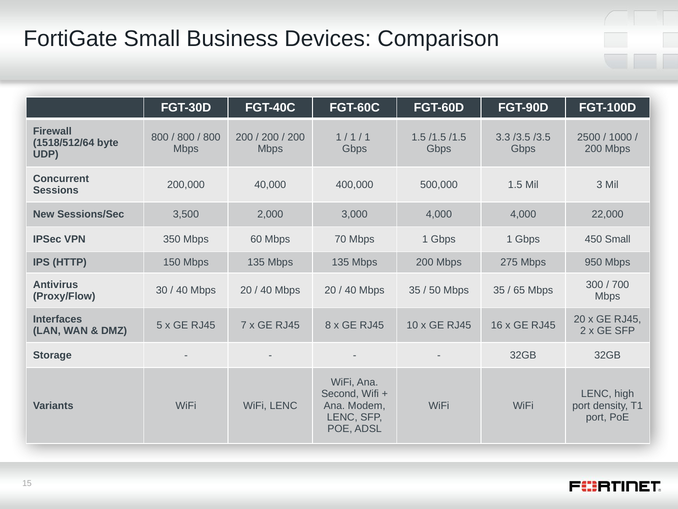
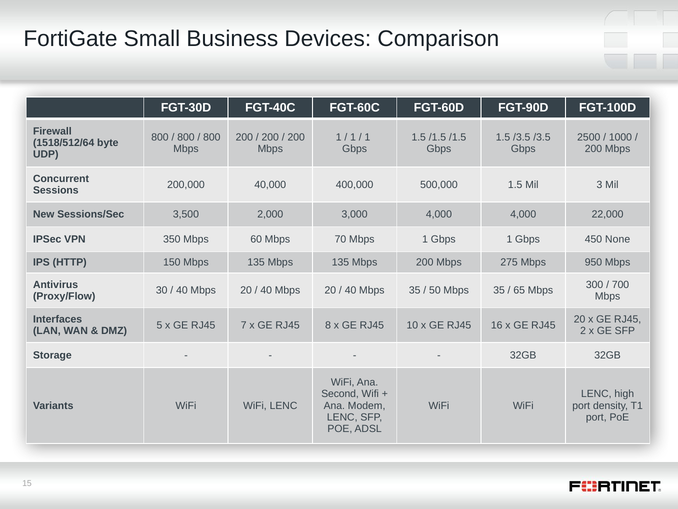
3.3: 3.3 -> 1.5 (503, 137)
450 Small: Small -> None (618, 239)
